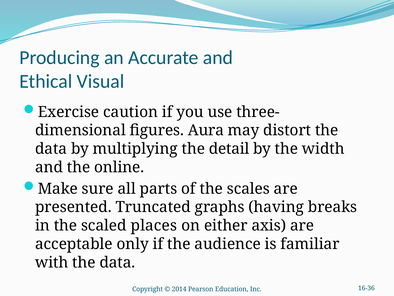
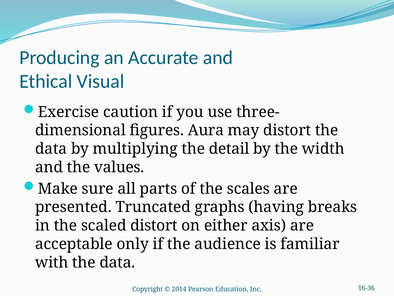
online: online -> values (119, 167)
scaled places: places -> distort (154, 225)
